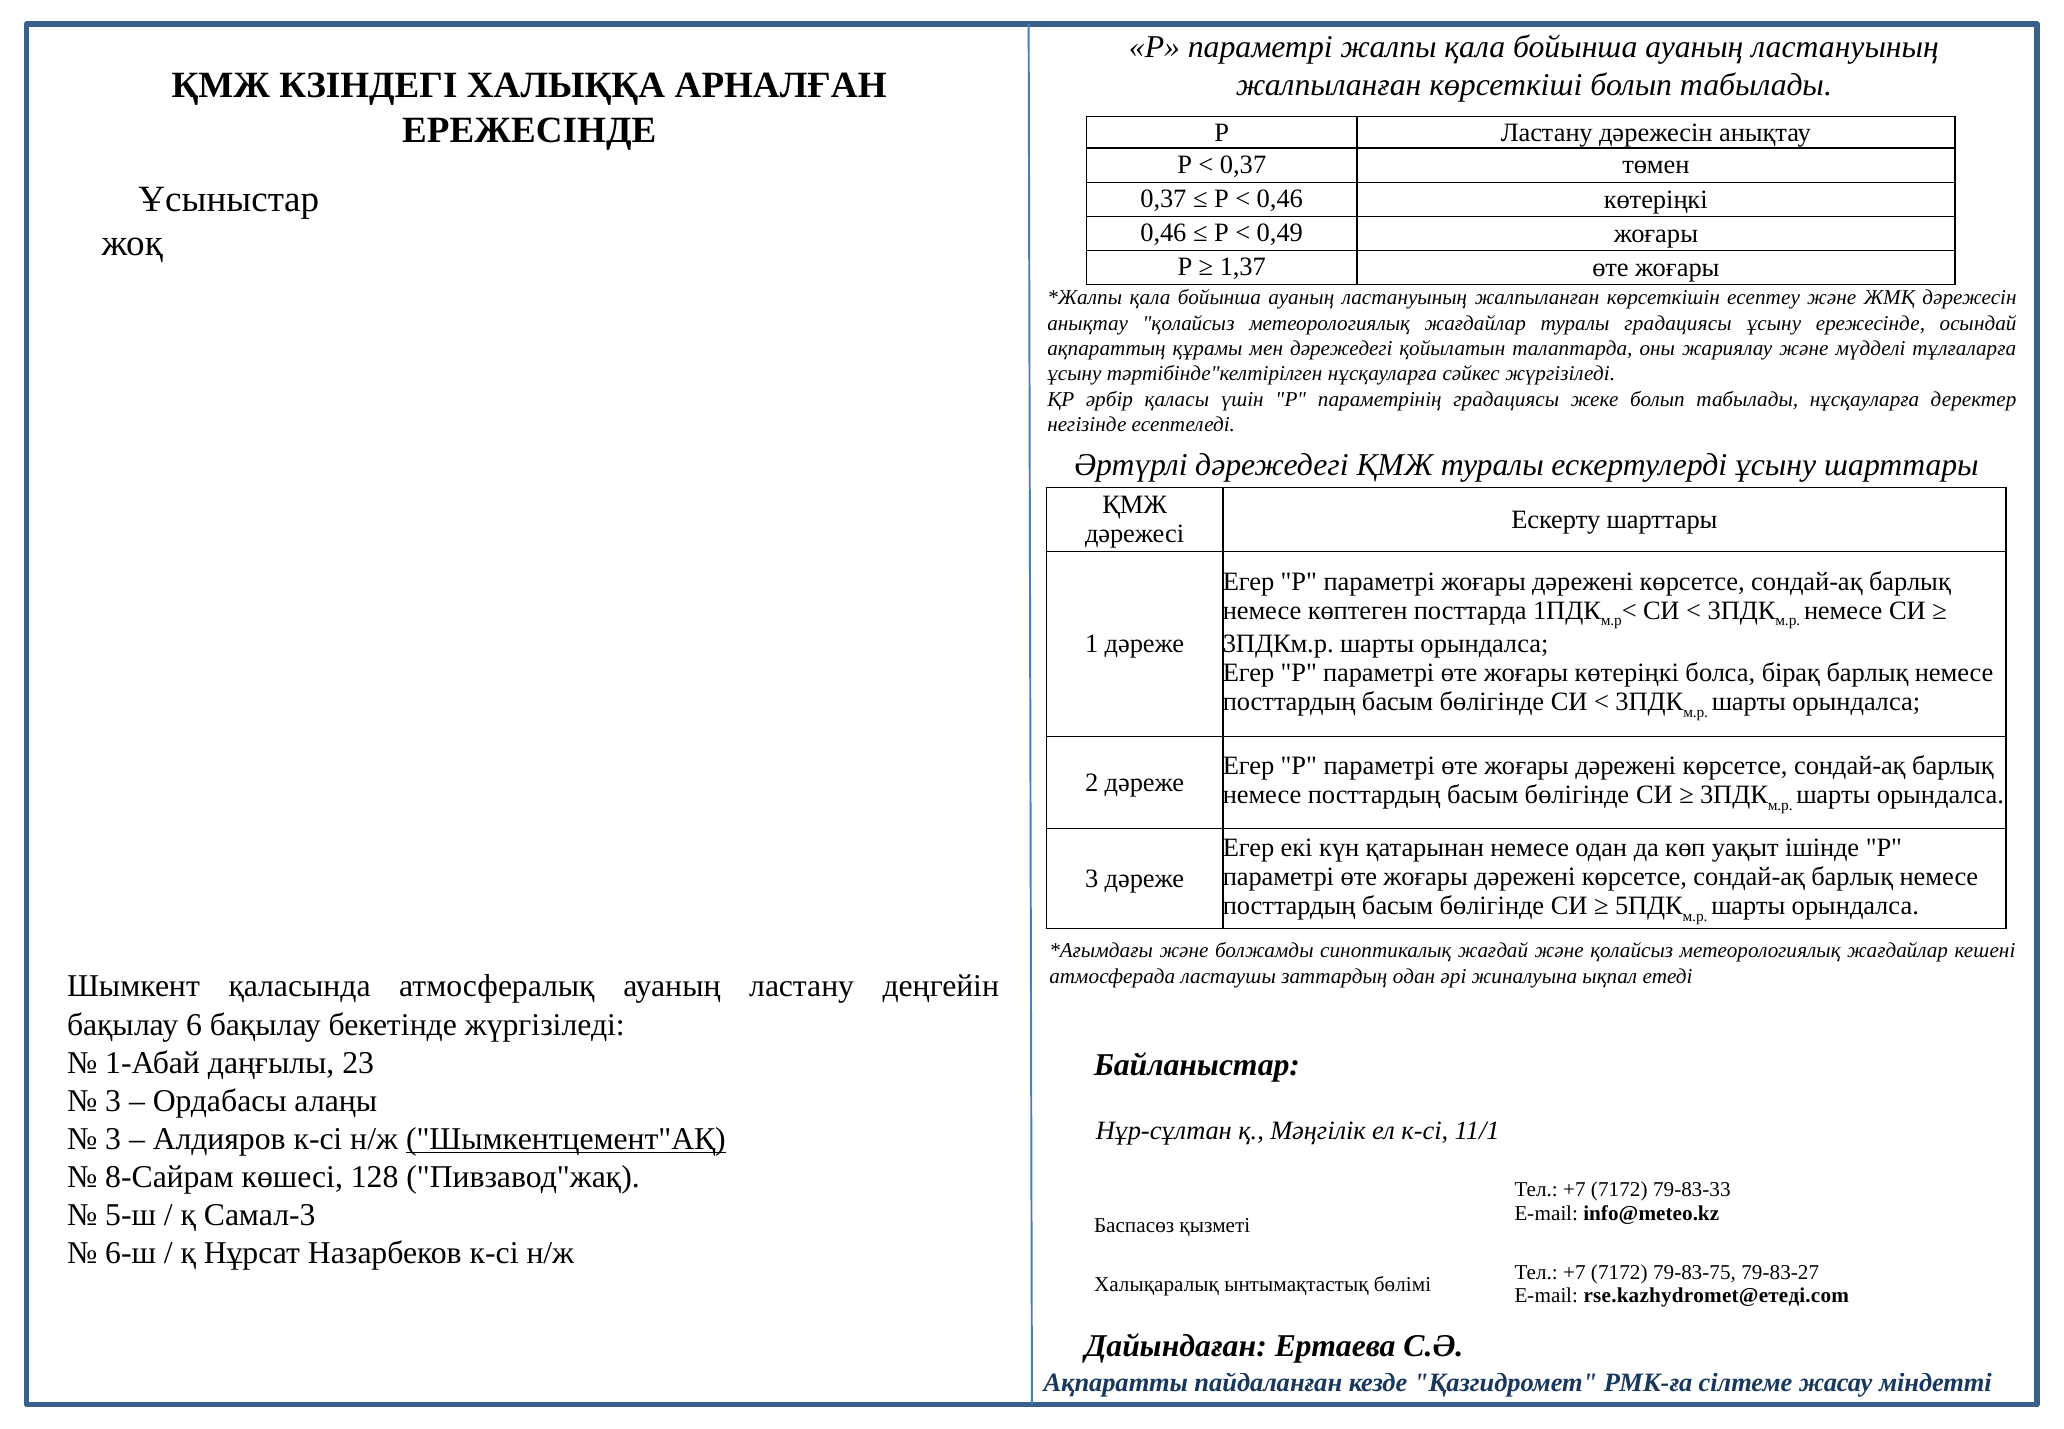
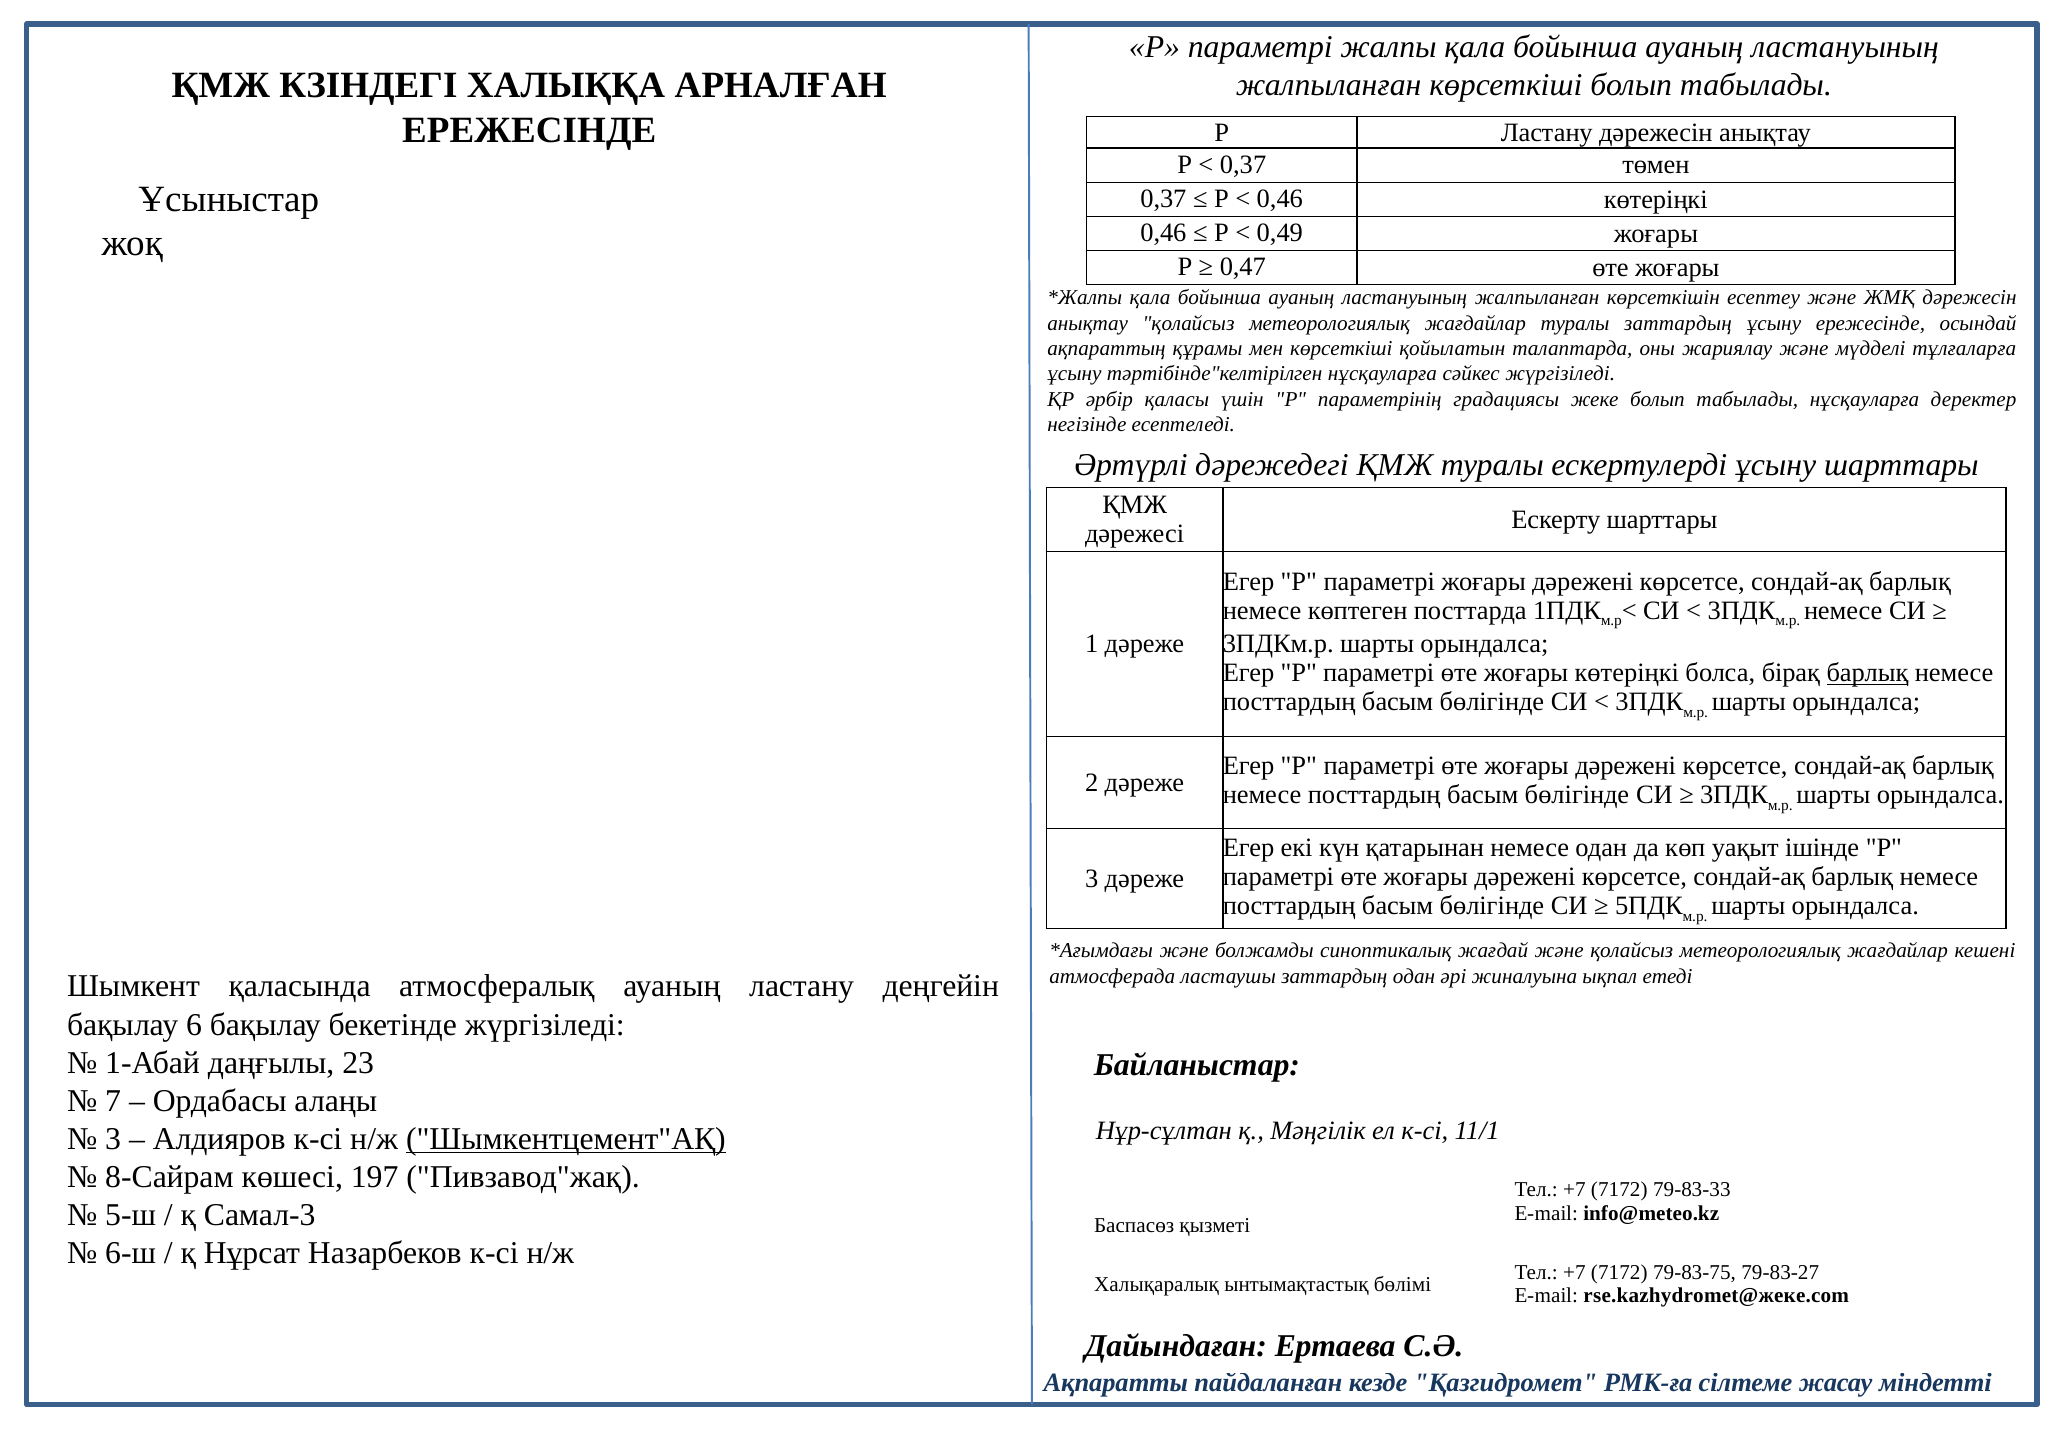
1,37: 1,37 -> 0,47 (1243, 267)
туралы градациясы: градациясы -> заттардың (1678, 323)
мен дәрежедегі: дәрежедегі -> көрсеткіші (1341, 349)
барлық underline: none -> present (1867, 673)
3: 3 -> 7 (113, 1101)
128: 128 -> 197 (375, 1177)
rse.kazhydromet@етеді.com: rse.kazhydromet@етеді.com -> rse.kazhydromet@жеке.com (1716, 1296)
